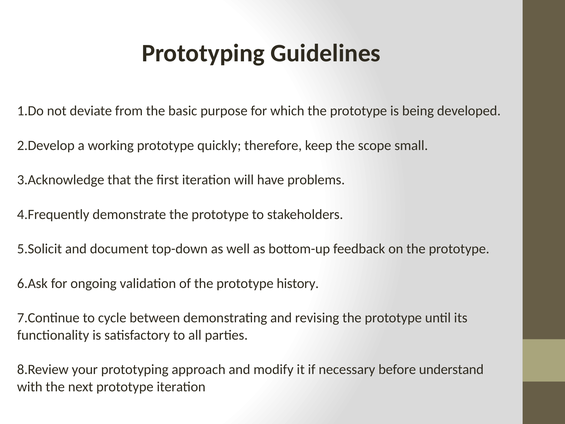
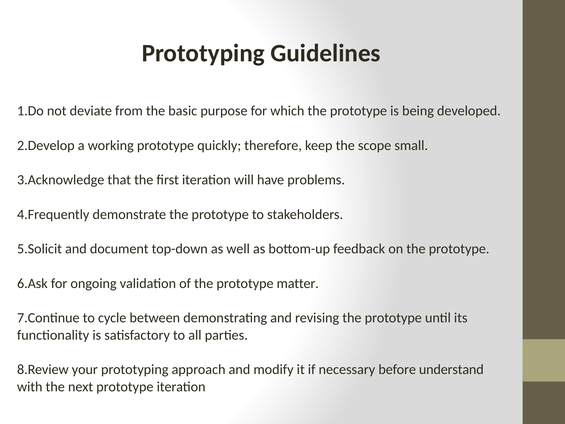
history: history -> matter (298, 283)
